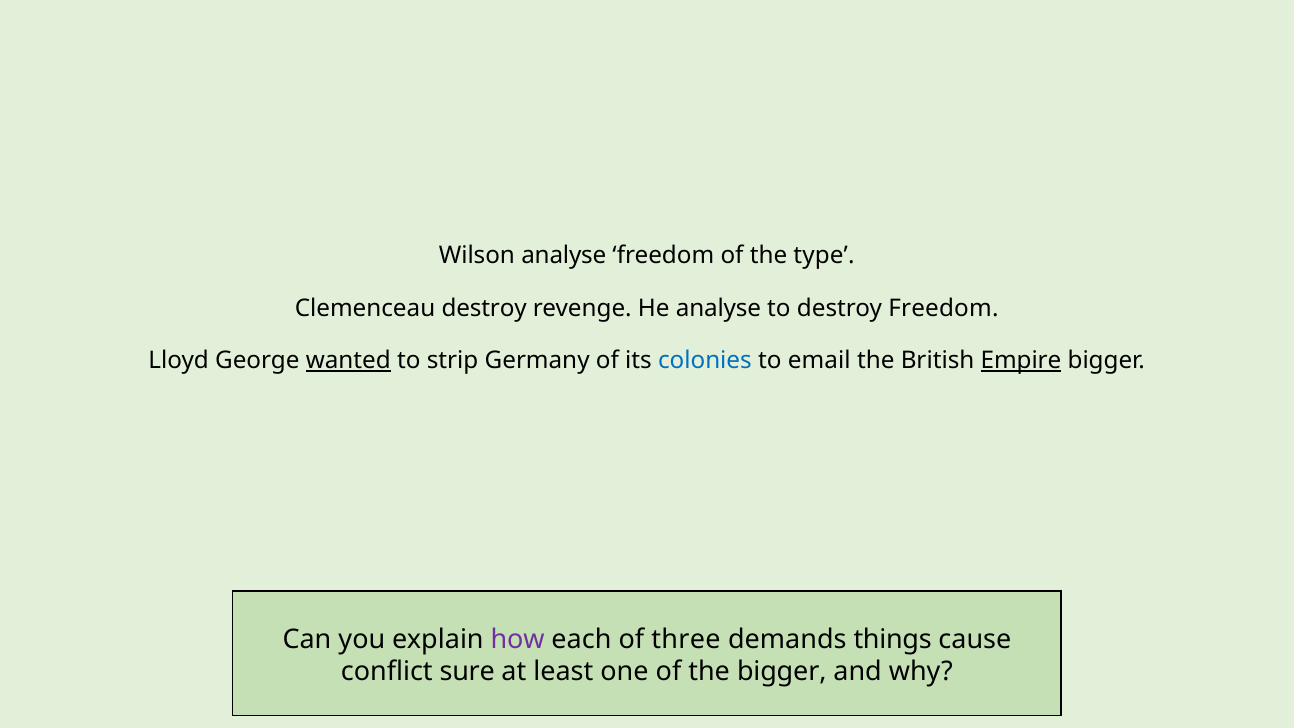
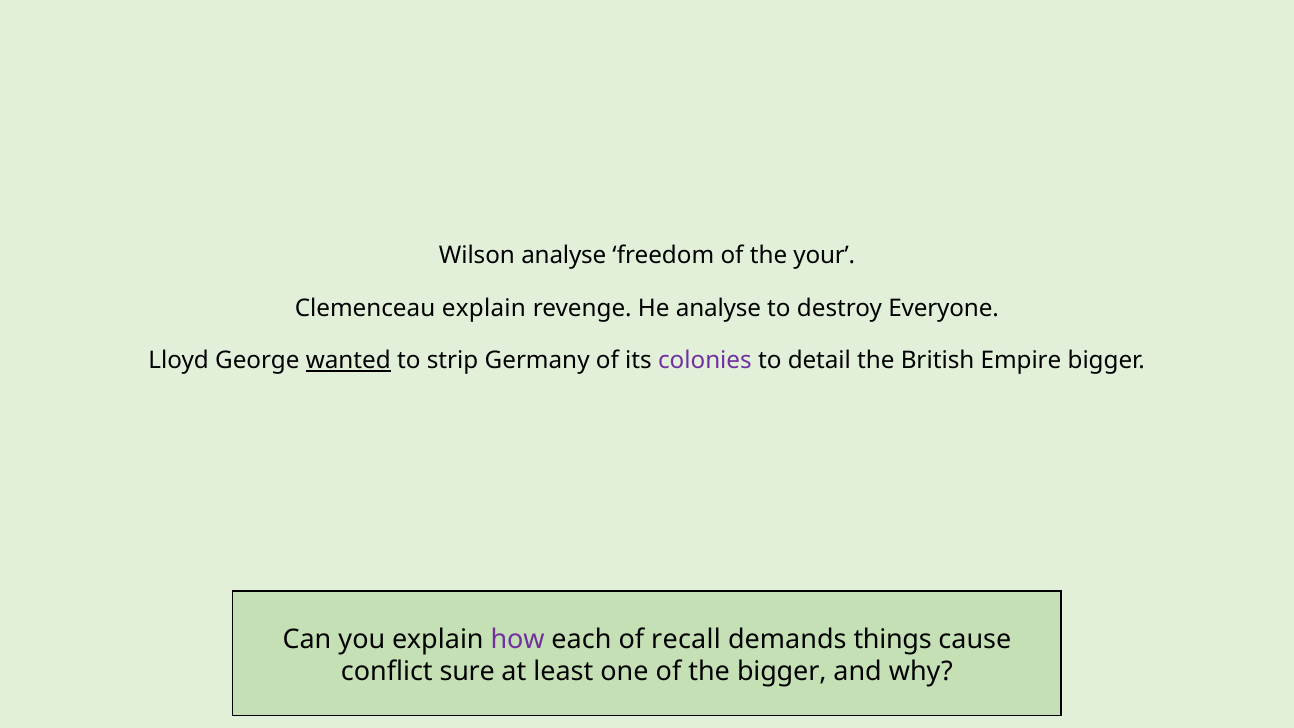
type: type -> your (824, 256)
Clemenceau destroy: destroy -> explain (484, 308)
destroy Freedom: Freedom -> Everyone (944, 308)
colonies colour: blue -> purple (705, 361)
email: email -> detail (819, 361)
Empire underline: present -> none (1021, 361)
three: three -> recall (686, 639)
